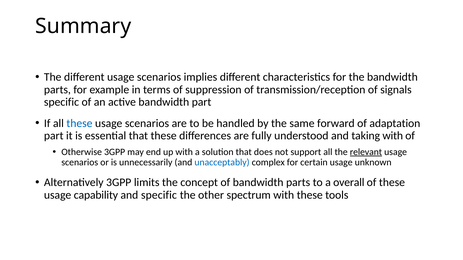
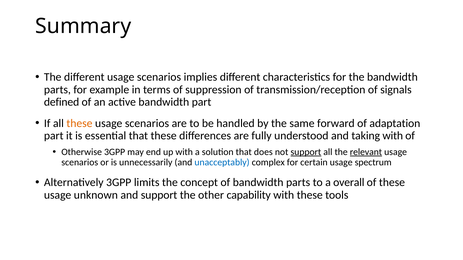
specific: specific -> defined (62, 102)
these colour: blue -> orange (79, 123)
support underline: none -> present (306, 152)
unknown: unknown -> spectrum (373, 163)
capability: capability -> unknown (96, 195)
and specific: specific -> support (159, 195)
spectrum: spectrum -> capability (249, 195)
